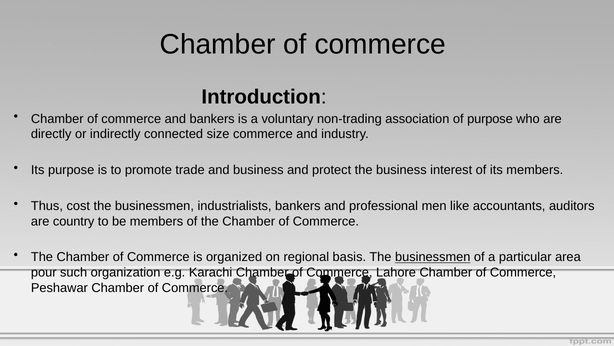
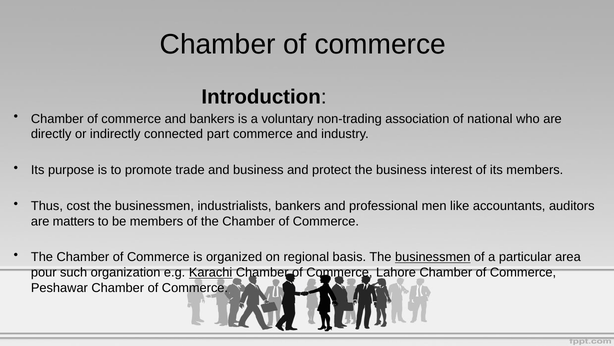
of purpose: purpose -> national (490, 119)
size: size -> part (218, 134)
country: country -> matters (74, 221)
Karachi underline: none -> present (211, 272)
